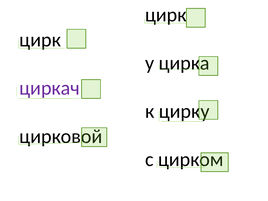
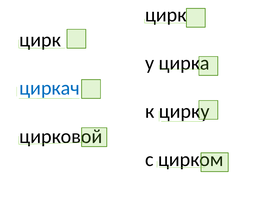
циркач colour: purple -> blue (50, 88)
